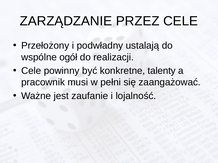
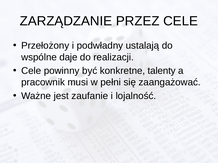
ogół: ogół -> daje (68, 57)
